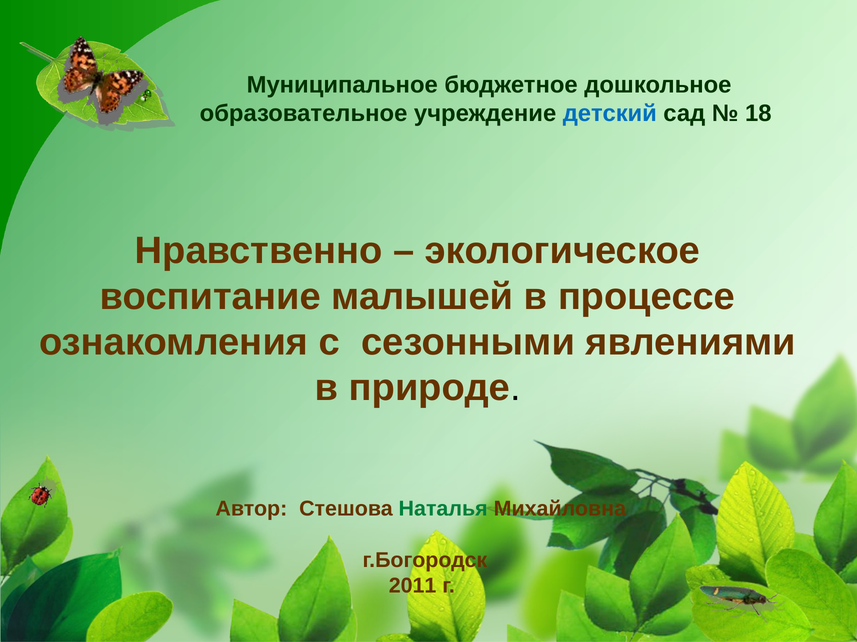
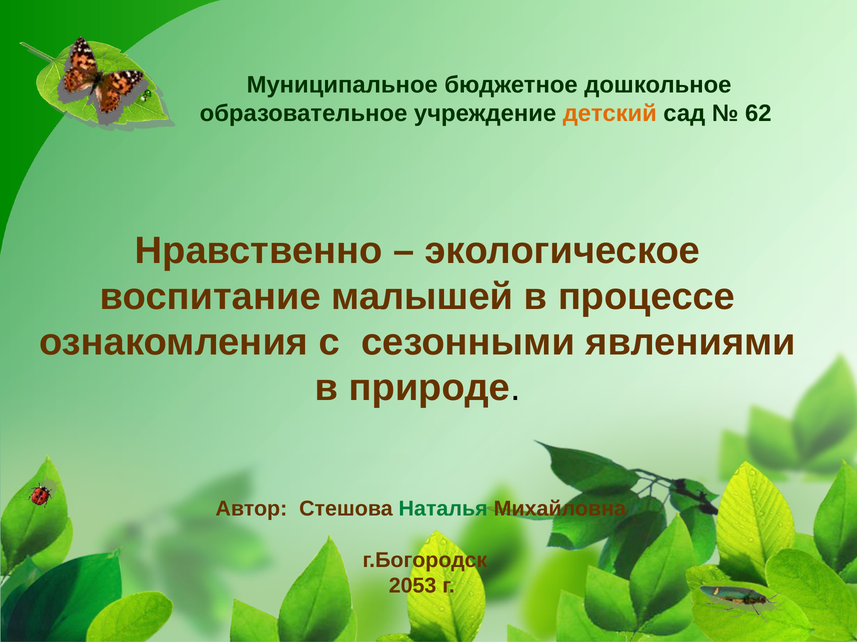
детский colour: blue -> orange (610, 113)
18: 18 -> 62 (758, 113)
2011: 2011 -> 2053 (413, 586)
